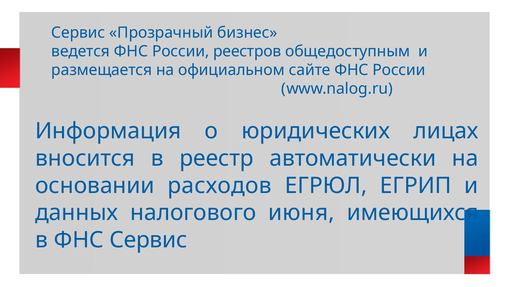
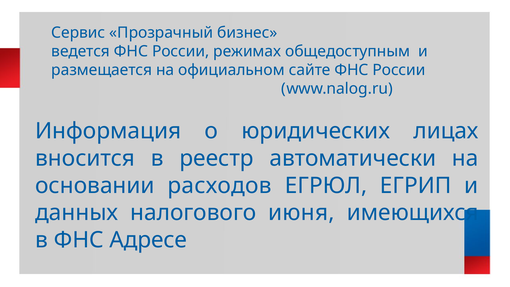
реестров: реестров -> режимах (247, 51)
ФНС Сервис: Сервис -> Адресе (148, 240)
